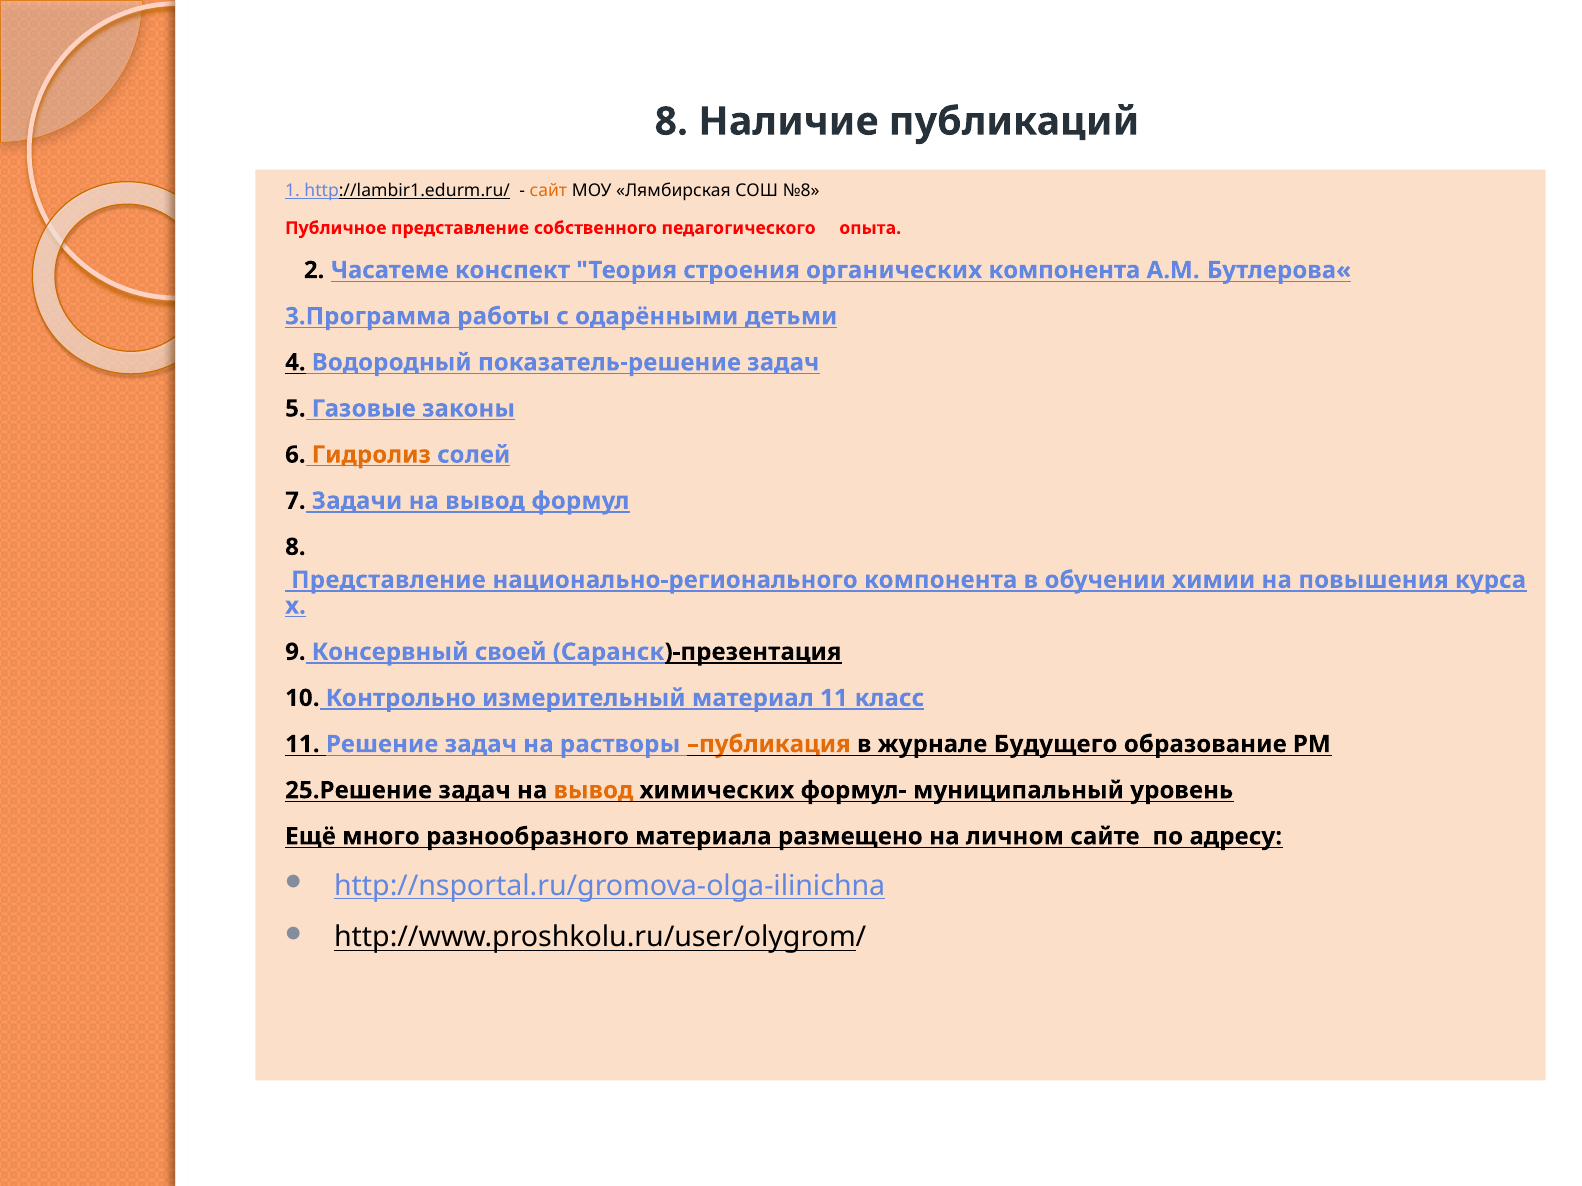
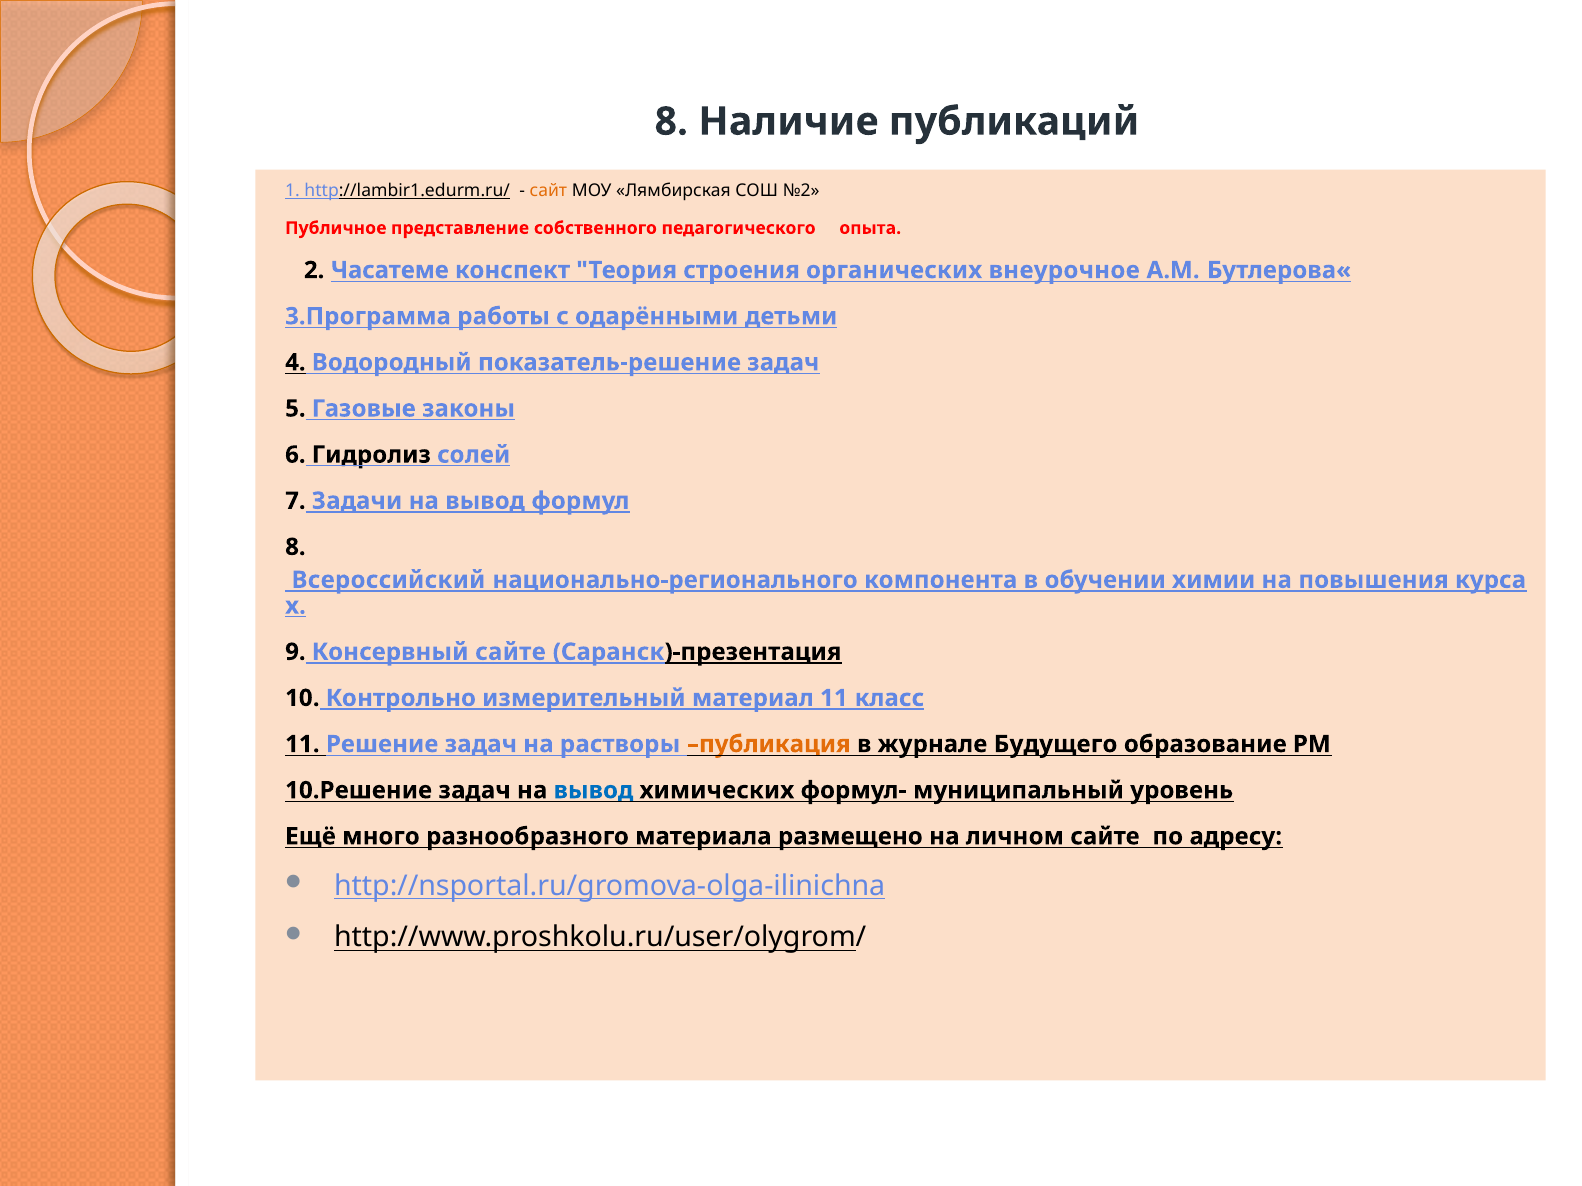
№8: №8 -> №2 (801, 191)
органических компонента: компонента -> внеурочное (1064, 270)
Гидролиз colour: orange -> black (371, 455)
Представление: Представление -> Всероссийский (388, 580)
Консервный своей: своей -> сайте (510, 652)
25.Решение: 25.Решение -> 10.Решение (359, 791)
вывод colour: orange -> blue (593, 791)
